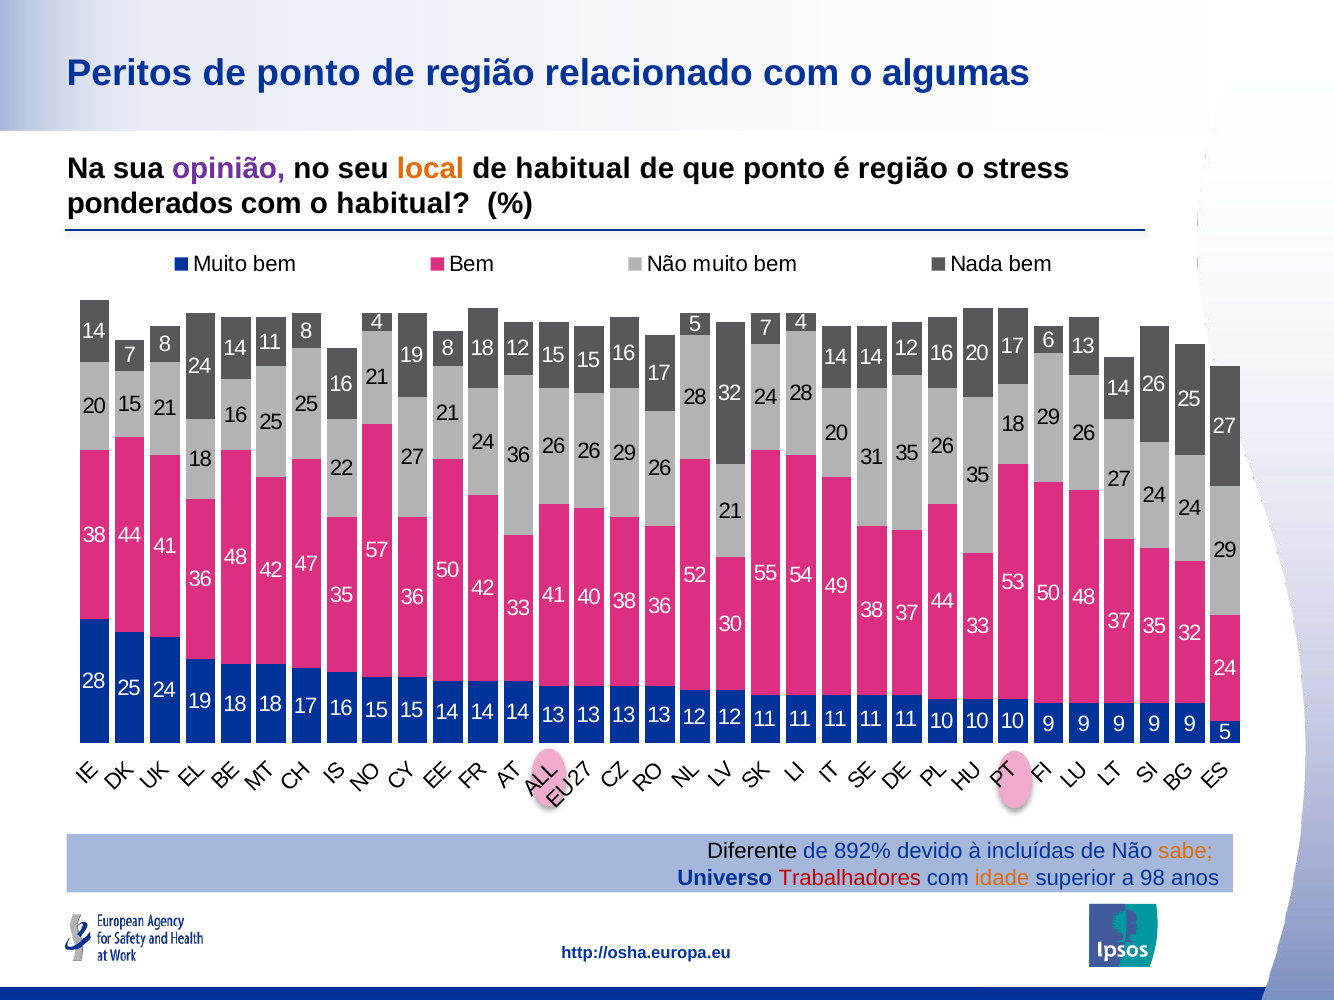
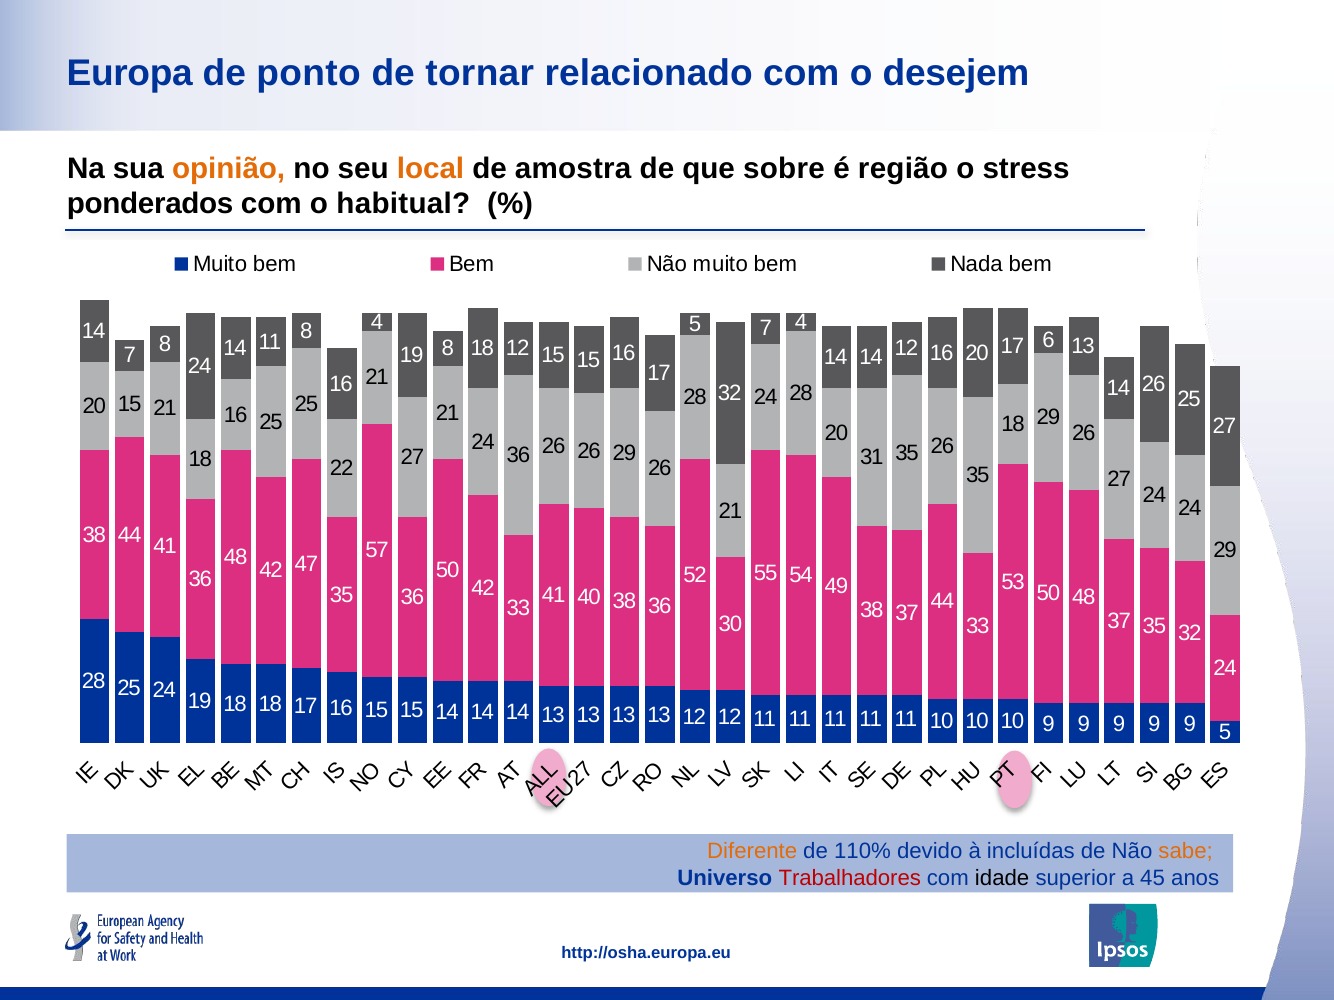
Peritos: Peritos -> Europa (130, 73)
de região: região -> tornar (480, 73)
algumas: algumas -> desejem (956, 73)
opinião colour: purple -> orange (229, 168)
de habitual: habitual -> amostra (573, 168)
que ponto: ponto -> sobre (784, 168)
Diferente colour: black -> orange (752, 852)
892%: 892% -> 110% (862, 852)
idade colour: orange -> black (1002, 879)
98: 98 -> 45 (1153, 879)
